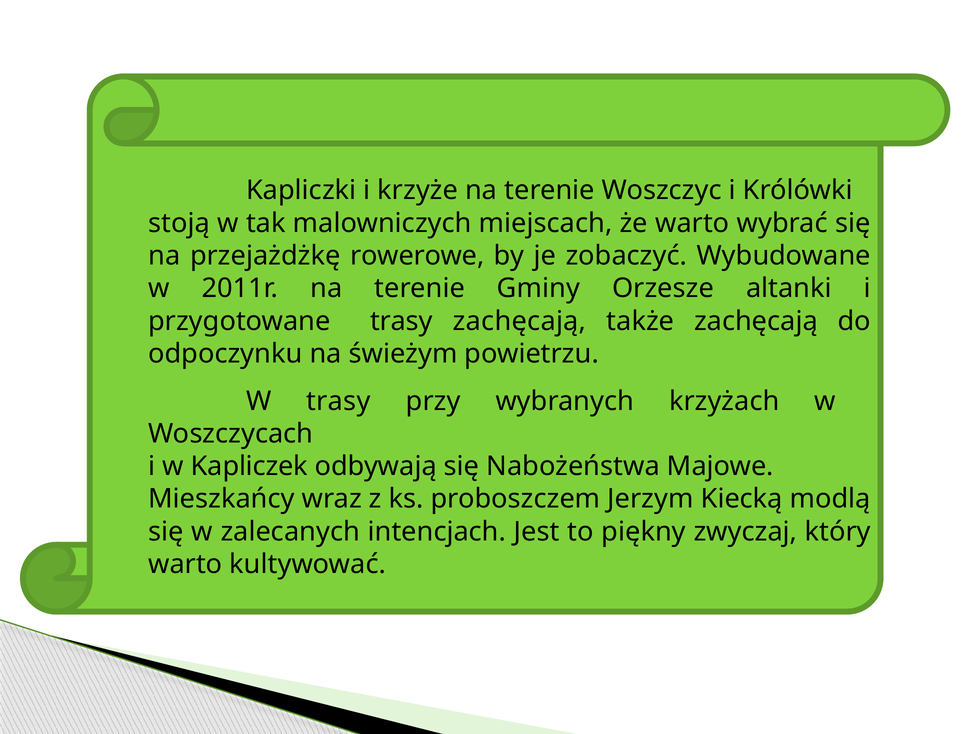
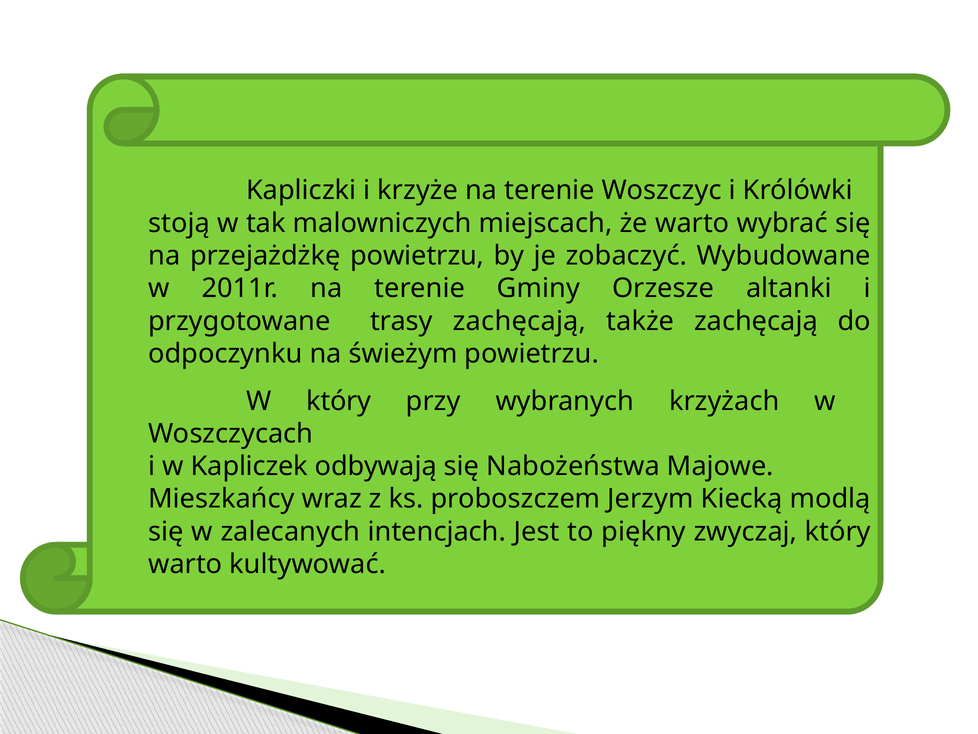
przejażdżkę rowerowe: rowerowe -> powietrzu (417, 256)
W trasy: trasy -> który (339, 401)
